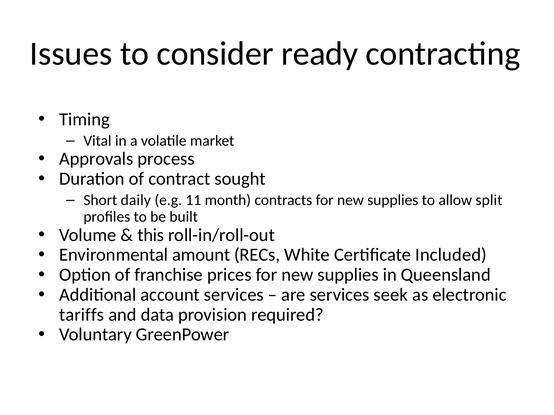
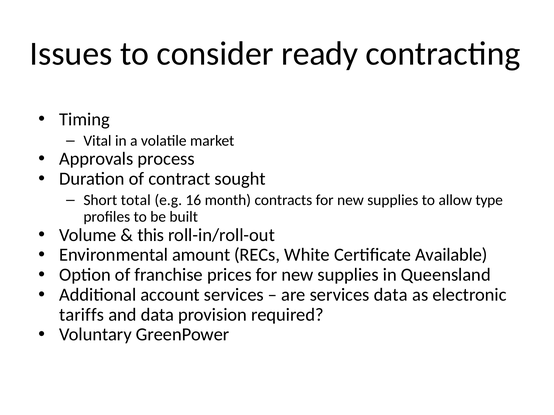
daily: daily -> total (136, 200)
11: 11 -> 16 (193, 200)
split: split -> type (489, 200)
Included: Included -> Available (451, 255)
services seek: seek -> data (391, 295)
